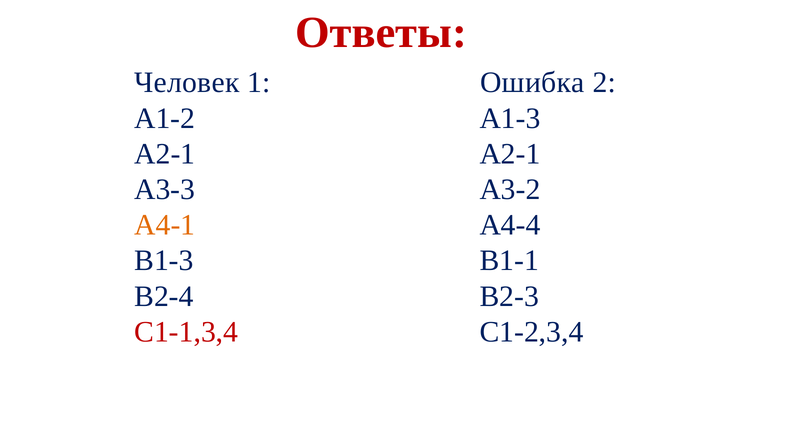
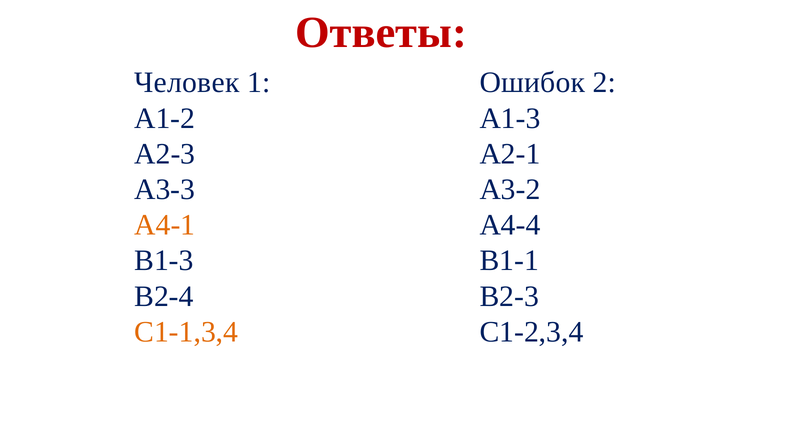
Ошибка: Ошибка -> Ошибок (532, 83)
А2-1: А2-1 -> А2-3 (165, 154)
С1-1,3,4 colour: red -> orange (186, 332)
